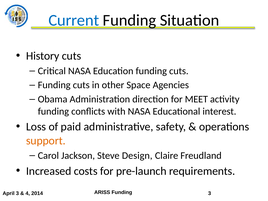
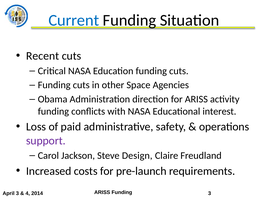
History: History -> Recent (43, 56)
for MEET: MEET -> ARISS (196, 99)
support colour: orange -> purple (46, 141)
